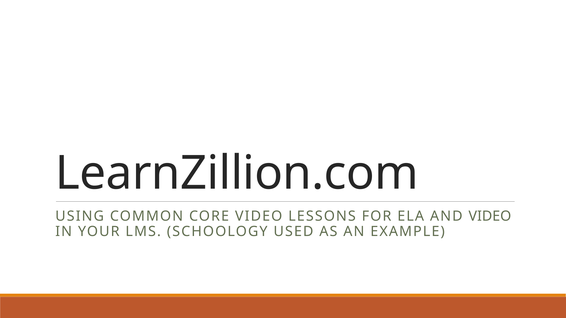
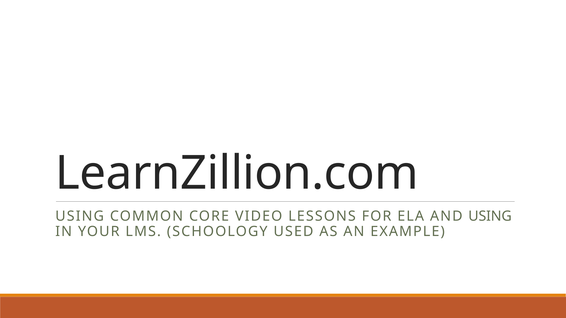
AND VIDEO: VIDEO -> USING (490, 217)
